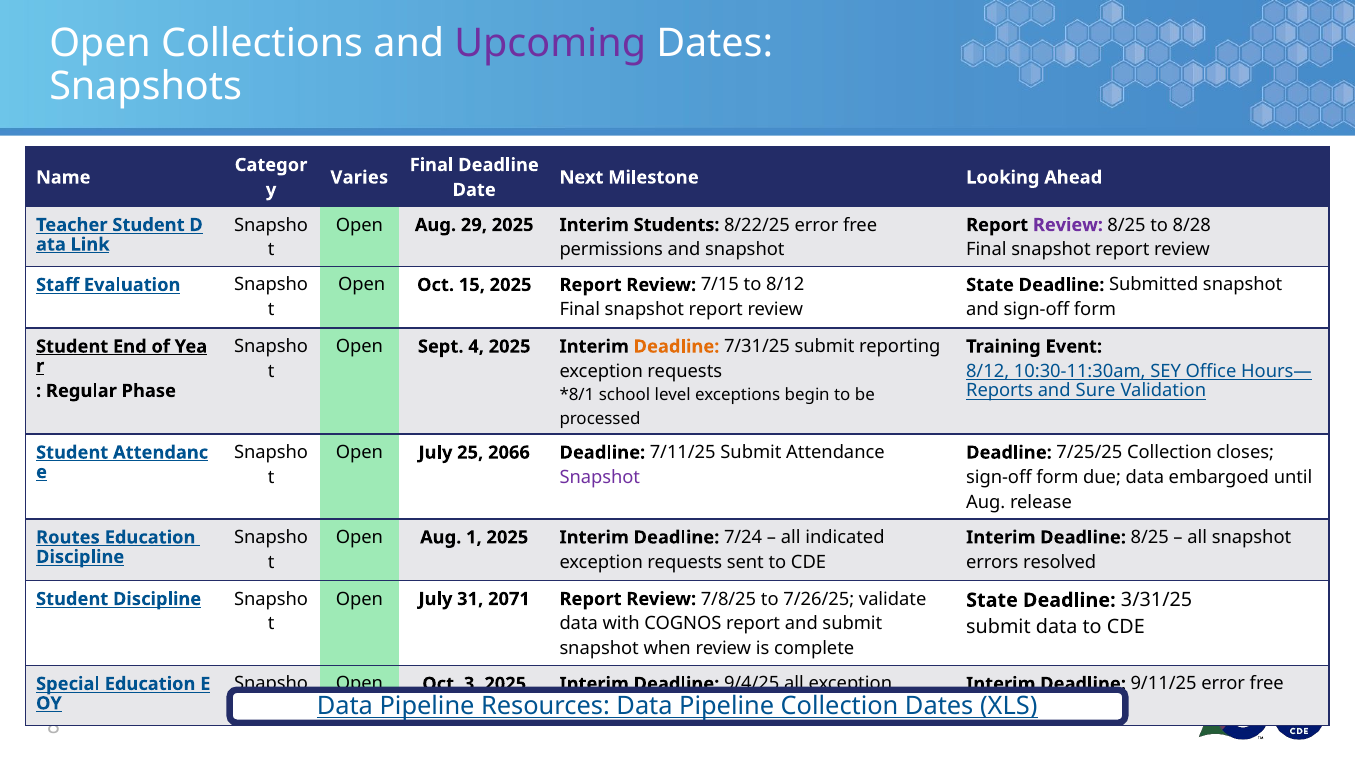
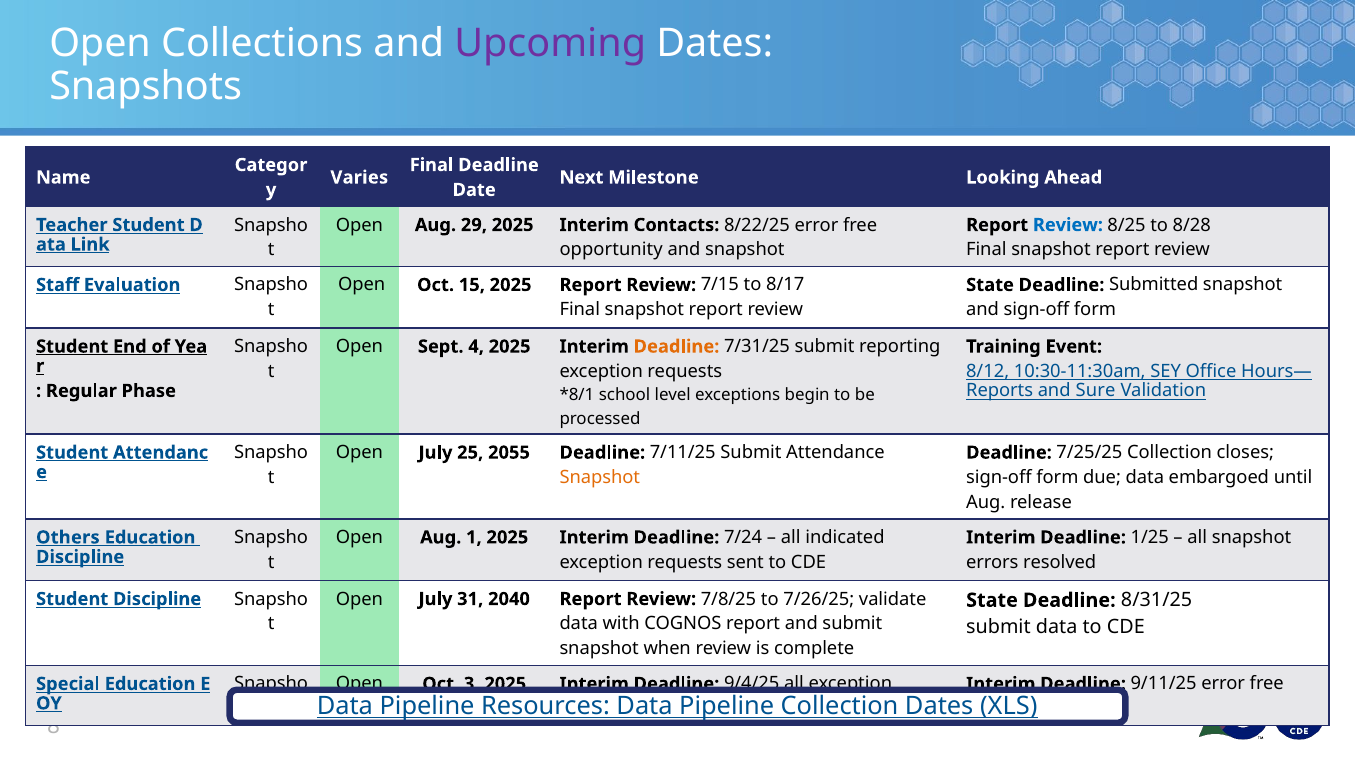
Students: Students -> Contacts (676, 225)
Review colour: purple -> blue (1068, 225)
permissions: permissions -> opportunity (611, 250)
to 8/12: 8/12 -> 8/17 (785, 285)
2066: 2066 -> 2055 (509, 453)
Snapshot colour: purple -> orange (600, 478)
Routes: Routes -> Others (68, 538)
Deadline 8/25: 8/25 -> 1/25 (1150, 538)
2071: 2071 -> 2040 (509, 599)
3/31/25: 3/31/25 -> 8/31/25 (1157, 600)
